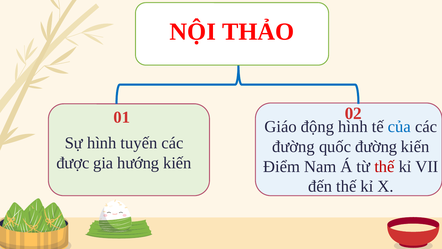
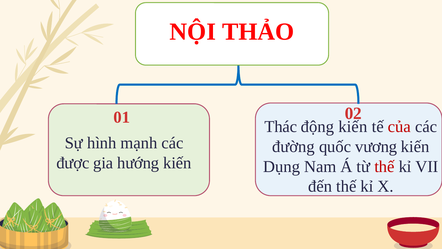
Giáo: Giáo -> Thác (281, 127)
động hình: hình -> kiến (353, 127)
của colour: blue -> red (399, 127)
tuyến: tuyến -> mạnh (139, 143)
quốc đường: đường -> vương (376, 146)
Điểm: Điểm -> Dụng (282, 166)
